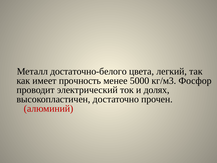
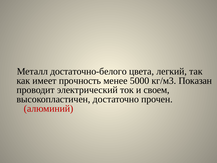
Фосфор: Фосфор -> Показан (195, 81)
долях: долях -> своем (157, 90)
